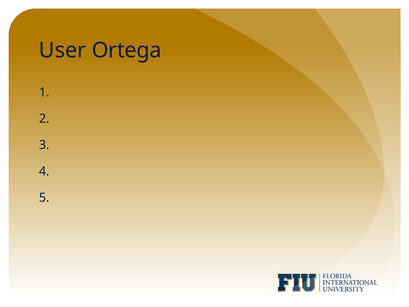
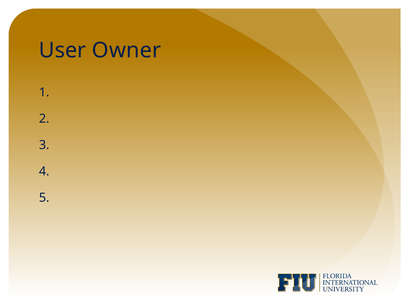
Ortega: Ortega -> Owner (127, 50)
